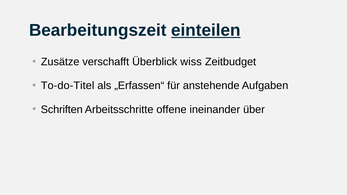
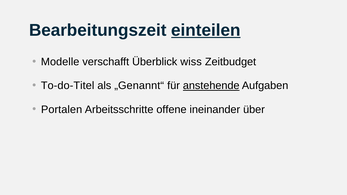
Zusätze: Zusätze -> Modelle (60, 62)
„Erfassen“: „Erfassen“ -> „Genannt“ (139, 86)
anstehende underline: none -> present (211, 86)
Schriften: Schriften -> Portalen (62, 110)
